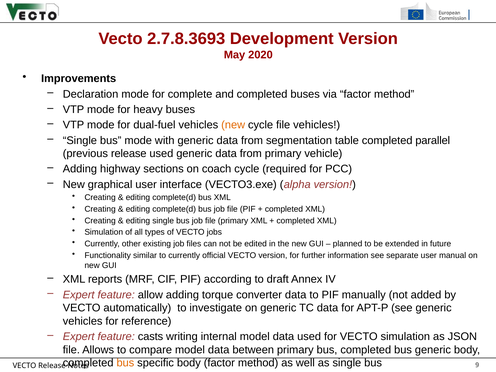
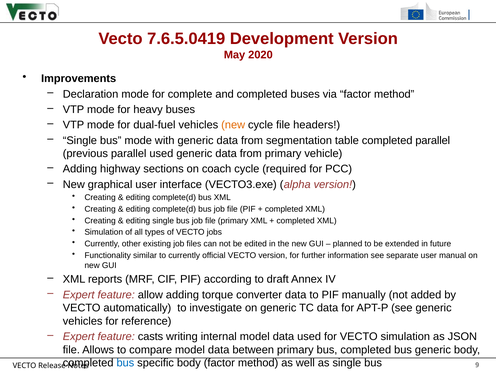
2.7.8.3693: 2.7.8.3693 -> 7.6.5.0419 (186, 39)
file vehicles: vehicles -> headers (317, 125)
previous release: release -> parallel (129, 154)
bus colour: orange -> blue (125, 363)
